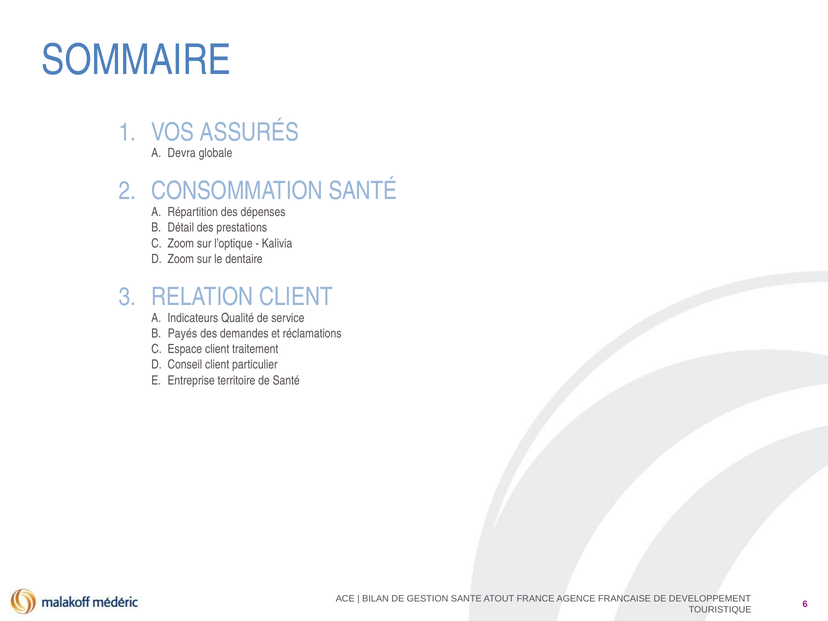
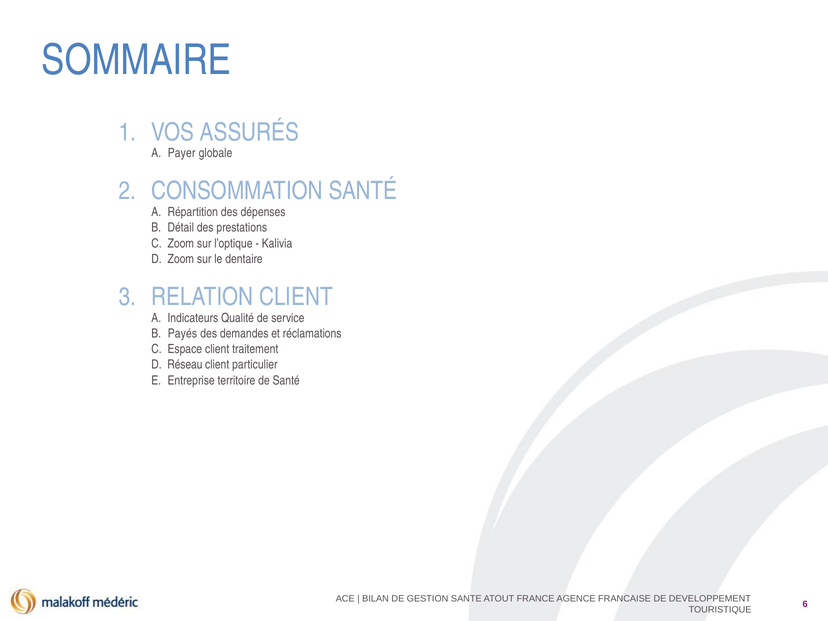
Devra: Devra -> Payer (182, 153)
Conseil: Conseil -> Réseau (185, 365)
